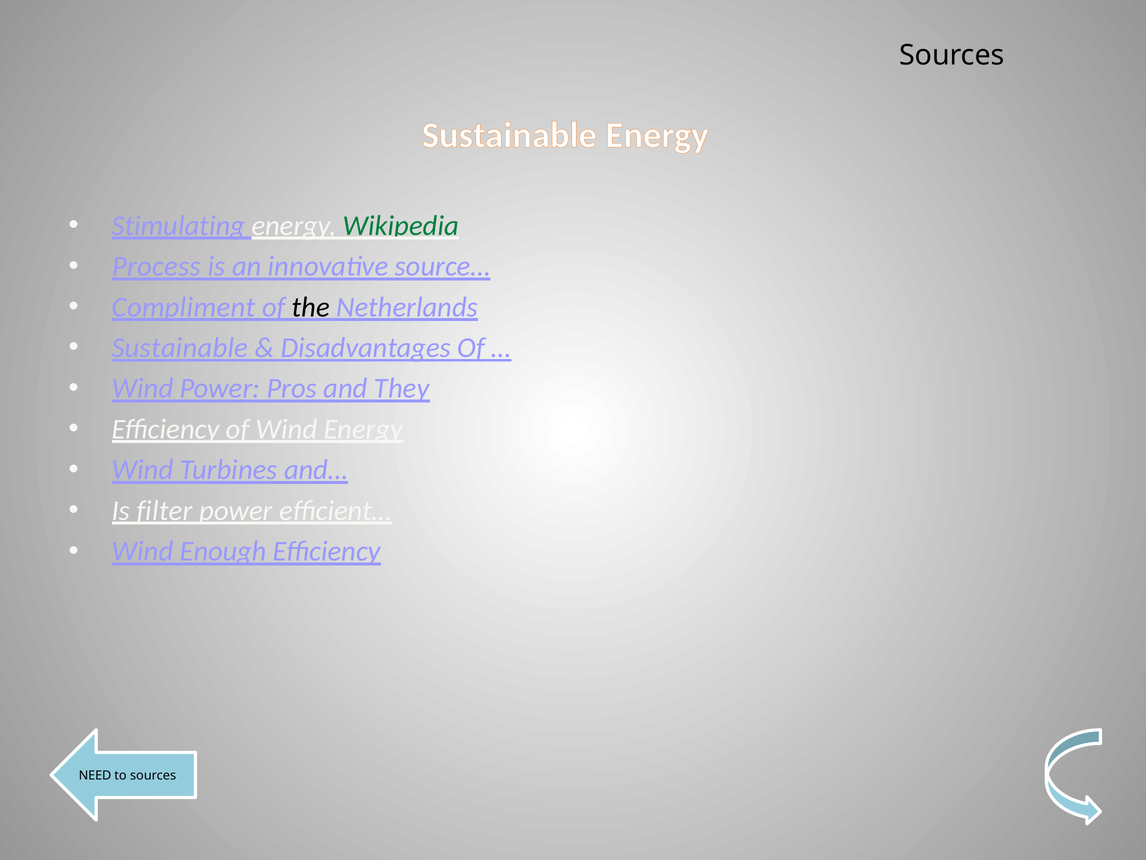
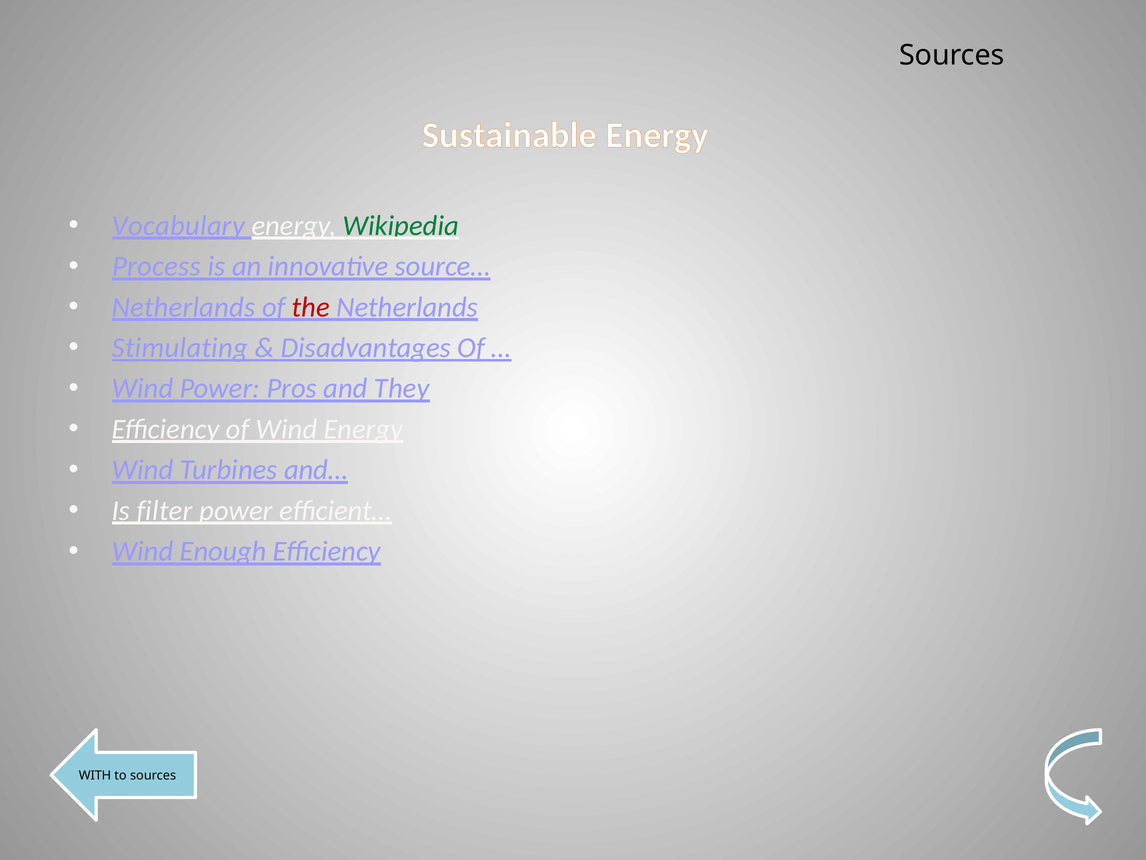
Stimulating: Stimulating -> Vocabulary (178, 225)
Compliment: Compliment -> Netherlands (184, 307)
the colour: black -> red (311, 307)
Sustainable: Sustainable -> Stimulating (180, 348)
NEED: NEED -> WITH (95, 775)
